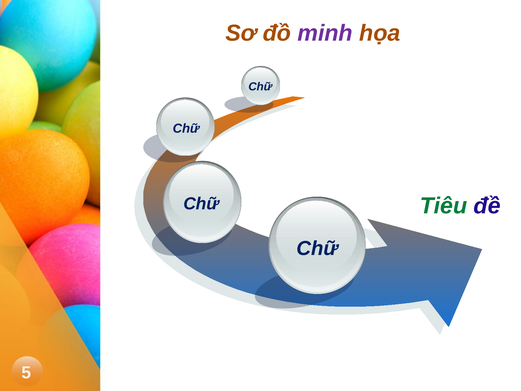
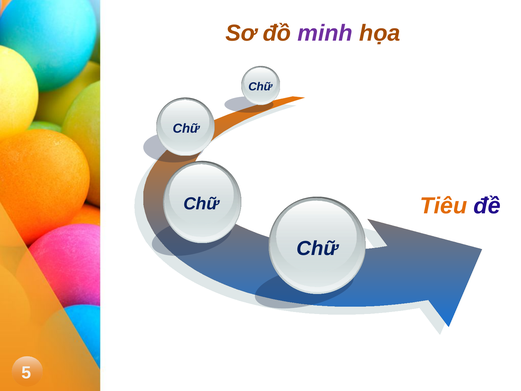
Tiêu colour: green -> orange (444, 206)
